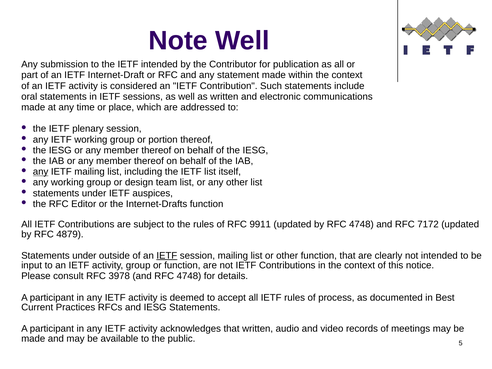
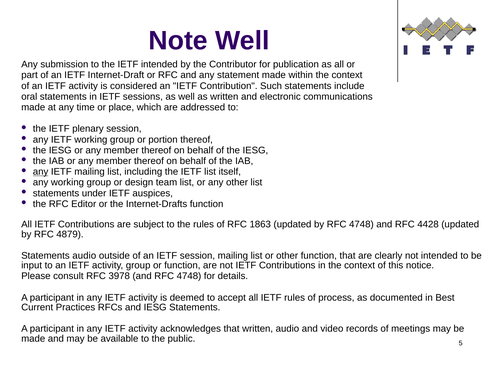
9911: 9911 -> 1863 (260, 224)
7172: 7172 -> 4428 (428, 224)
under: under -> audio (84, 256)
IETF underline: present -> none (167, 256)
